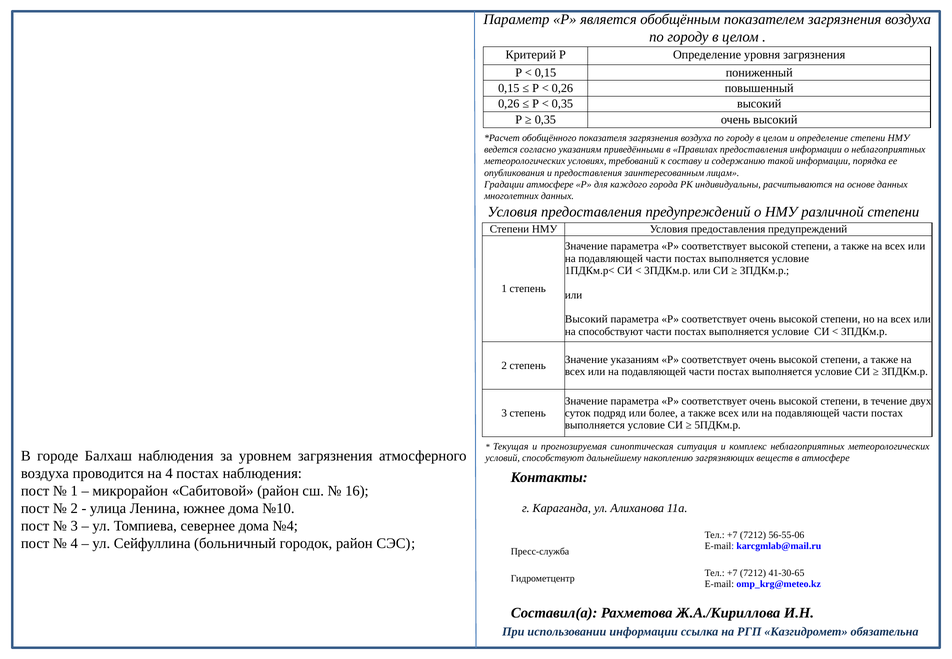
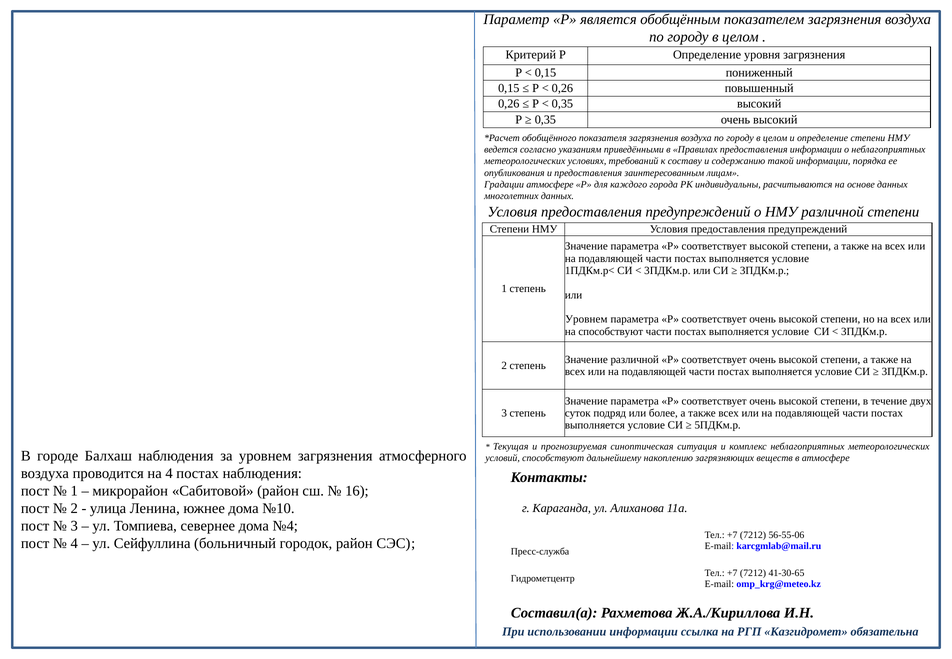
Высокий: Высокий -> Уровнем (586, 319)
Значение указаниям: указаниям -> различной (635, 359)
